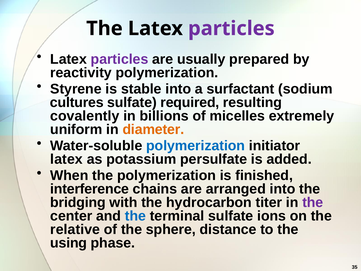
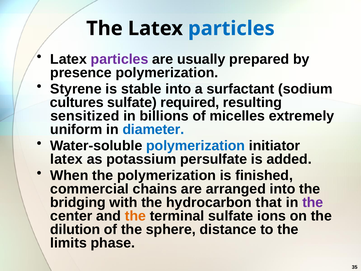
particles colour: purple -> blue (231, 28)
reactivity: reactivity -> presence (81, 73)
covalently: covalently -> sensitized (85, 116)
diameter colour: orange -> blue (153, 129)
interference: interference -> commercial (90, 189)
titer: titer -> that (269, 202)
the colour: blue -> orange (135, 216)
relative: relative -> dilution (75, 229)
using: using -> limits (69, 243)
